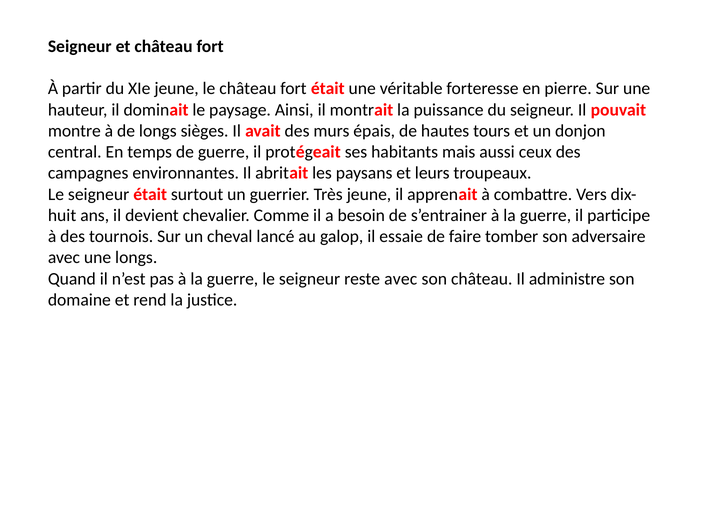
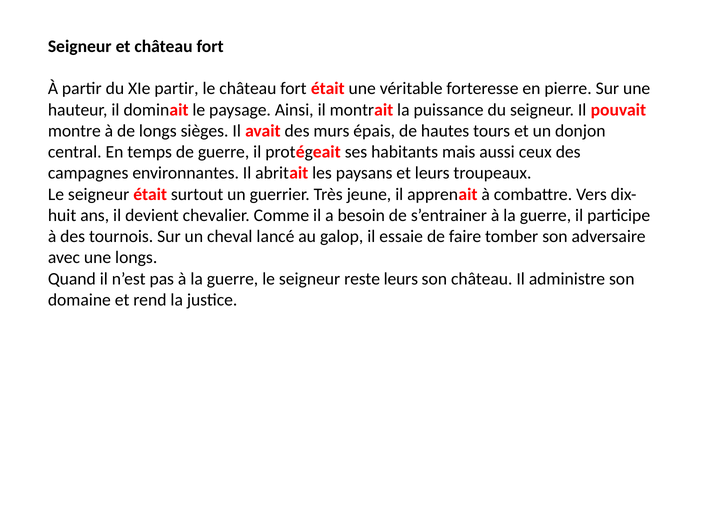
XIe jeune: jeune -> partir (176, 89)
reste avec: avec -> leurs (401, 279)
